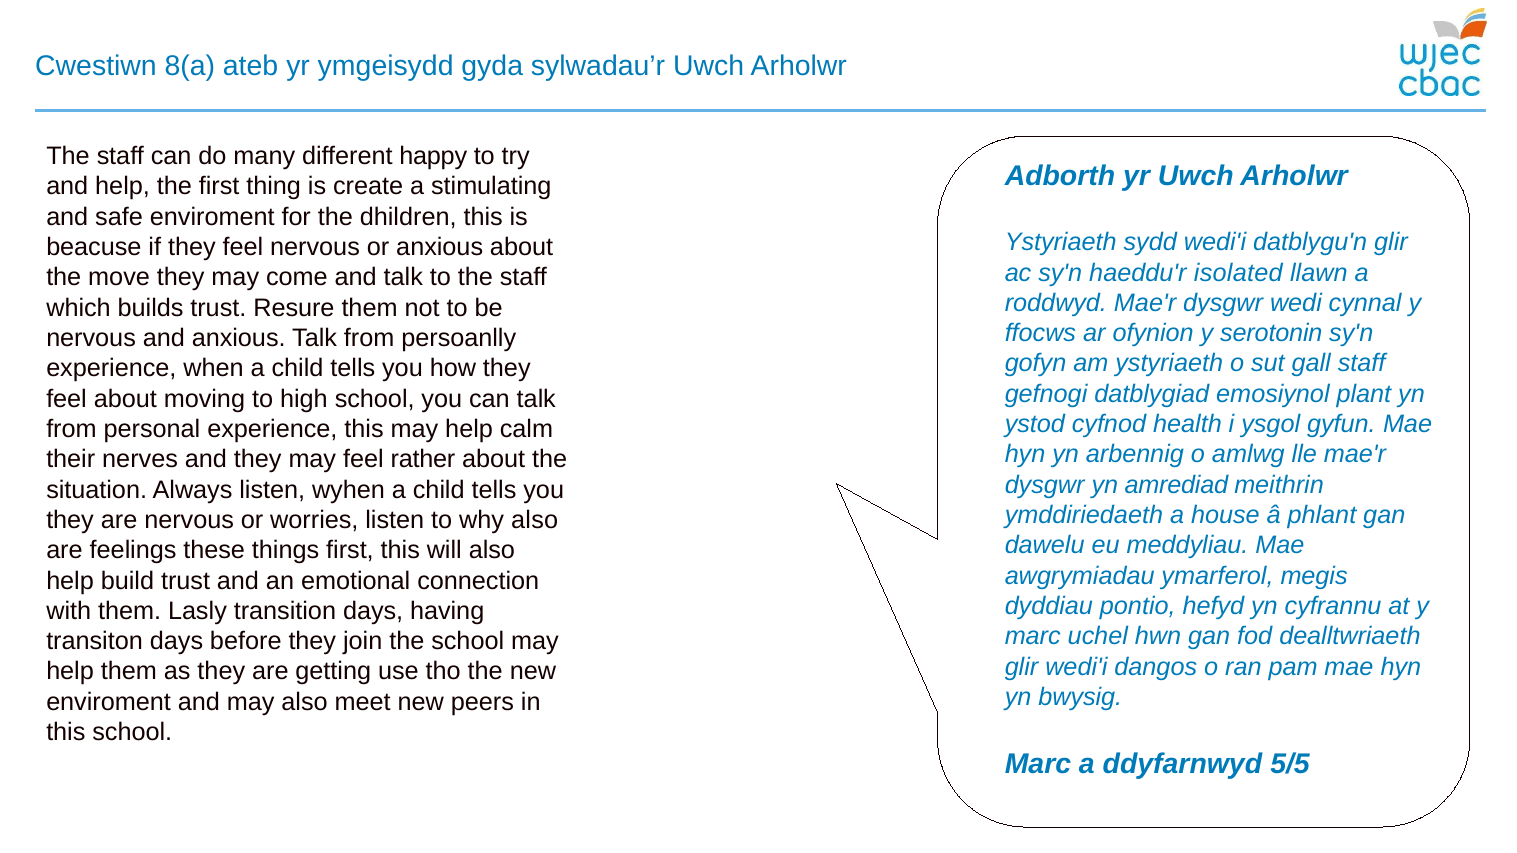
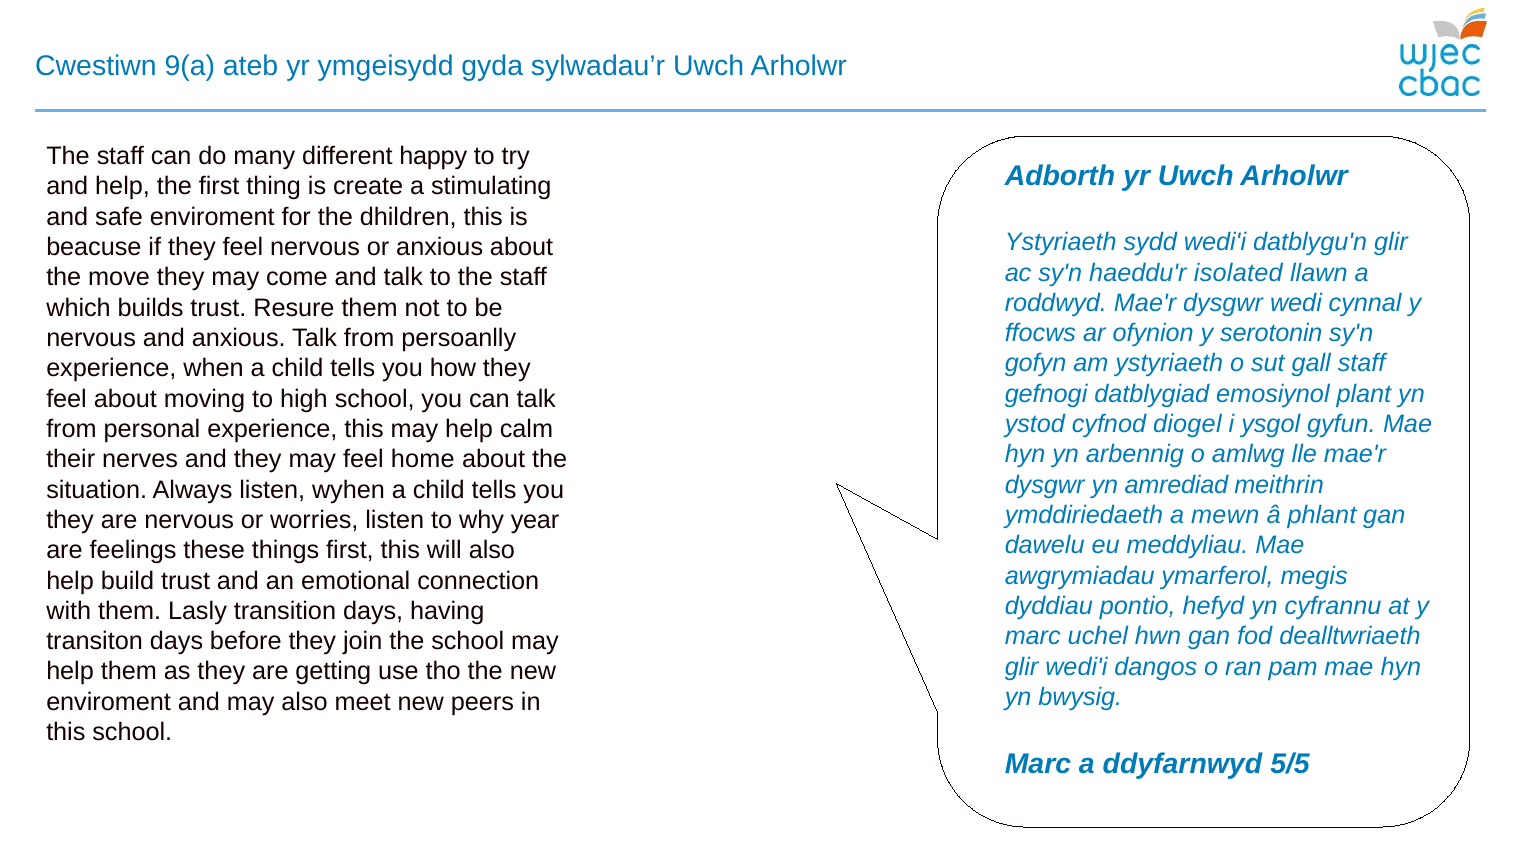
8(a: 8(a -> 9(a (190, 66)
health: health -> diogel (1187, 424)
rather: rather -> home (423, 460)
house: house -> mewn (1225, 515)
why also: also -> year (535, 520)
